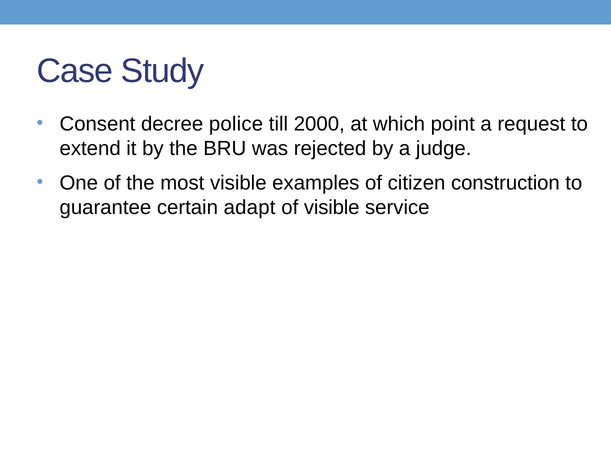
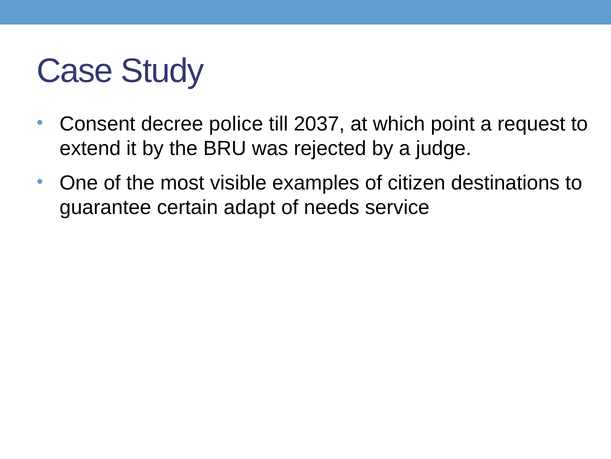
2000: 2000 -> 2037 (319, 124)
construction: construction -> destinations (505, 183)
of visible: visible -> needs (332, 207)
